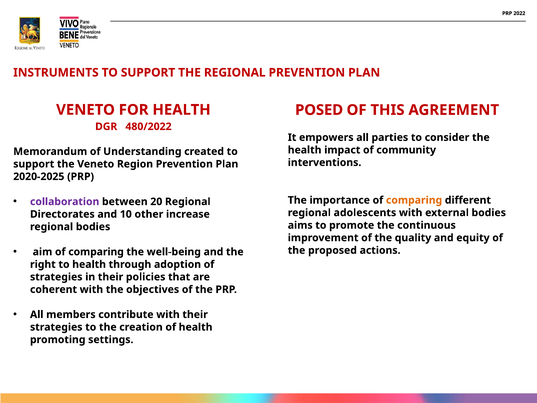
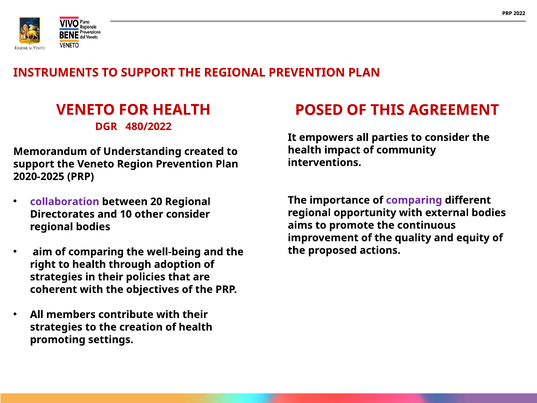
comparing colour: orange -> purple (414, 200)
adolescents: adolescents -> opportunity (365, 213)
other increase: increase -> consider (188, 214)
